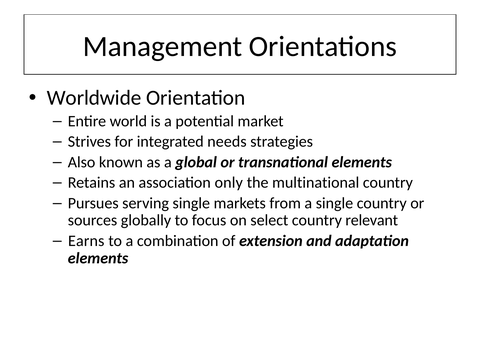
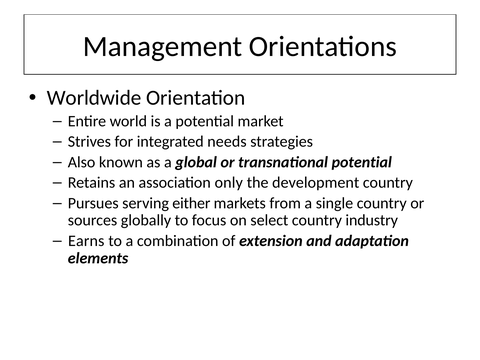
transnational elements: elements -> potential (362, 162)
multinational: multinational -> development (316, 183)
serving single: single -> either (191, 203)
relevant: relevant -> industry (372, 220)
